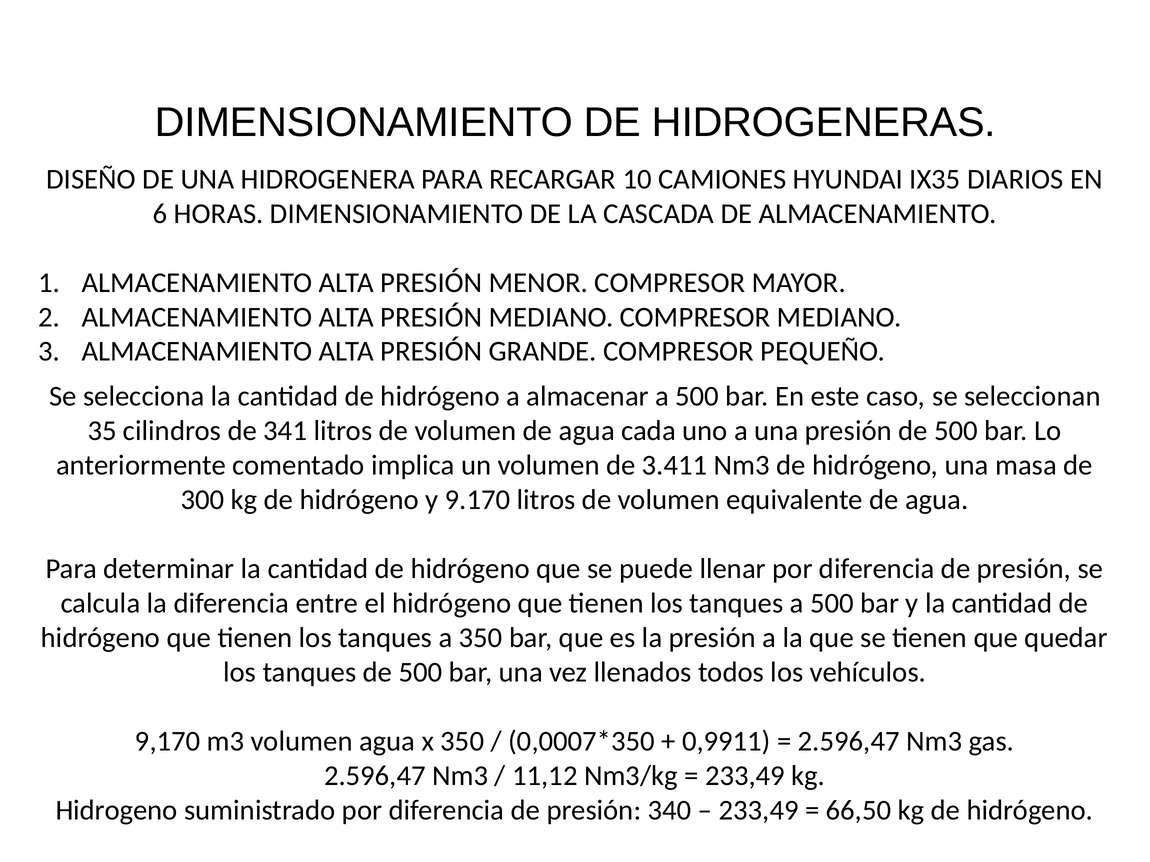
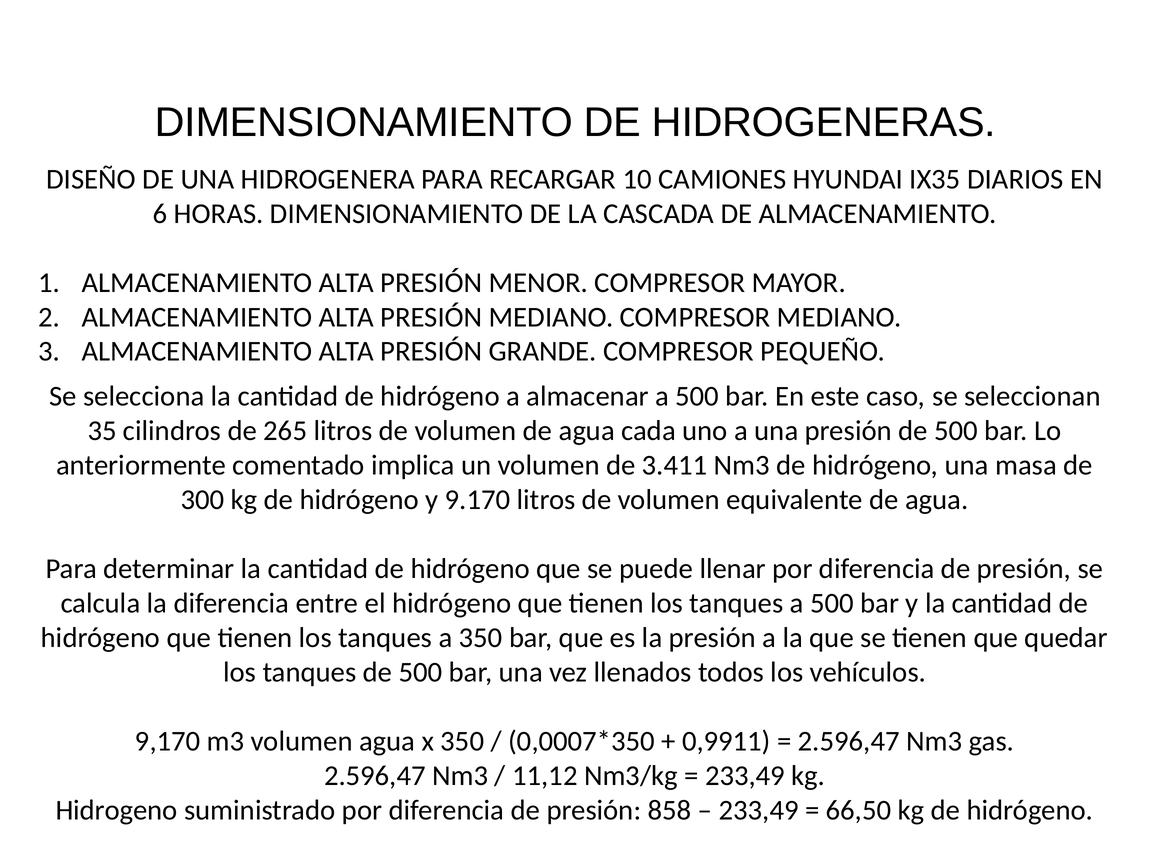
341: 341 -> 265 (285, 431)
340: 340 -> 858 (670, 811)
